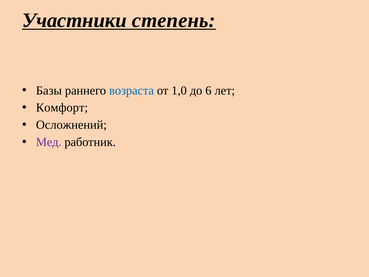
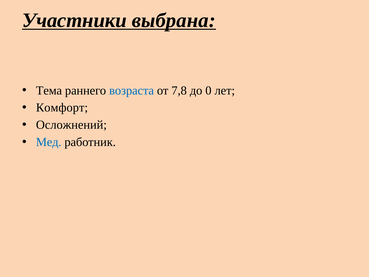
степень: степень -> выбрана (174, 20)
Базы: Базы -> Тема (49, 90)
1,0: 1,0 -> 7,8 (179, 90)
6: 6 -> 0 (208, 90)
Мед colour: purple -> blue (49, 142)
